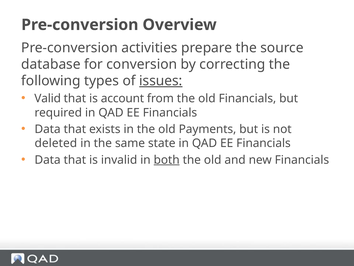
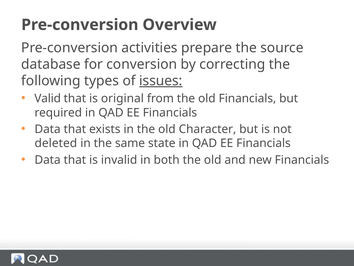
account: account -> original (122, 98)
Payments: Payments -> Character (207, 129)
both underline: present -> none (167, 160)
